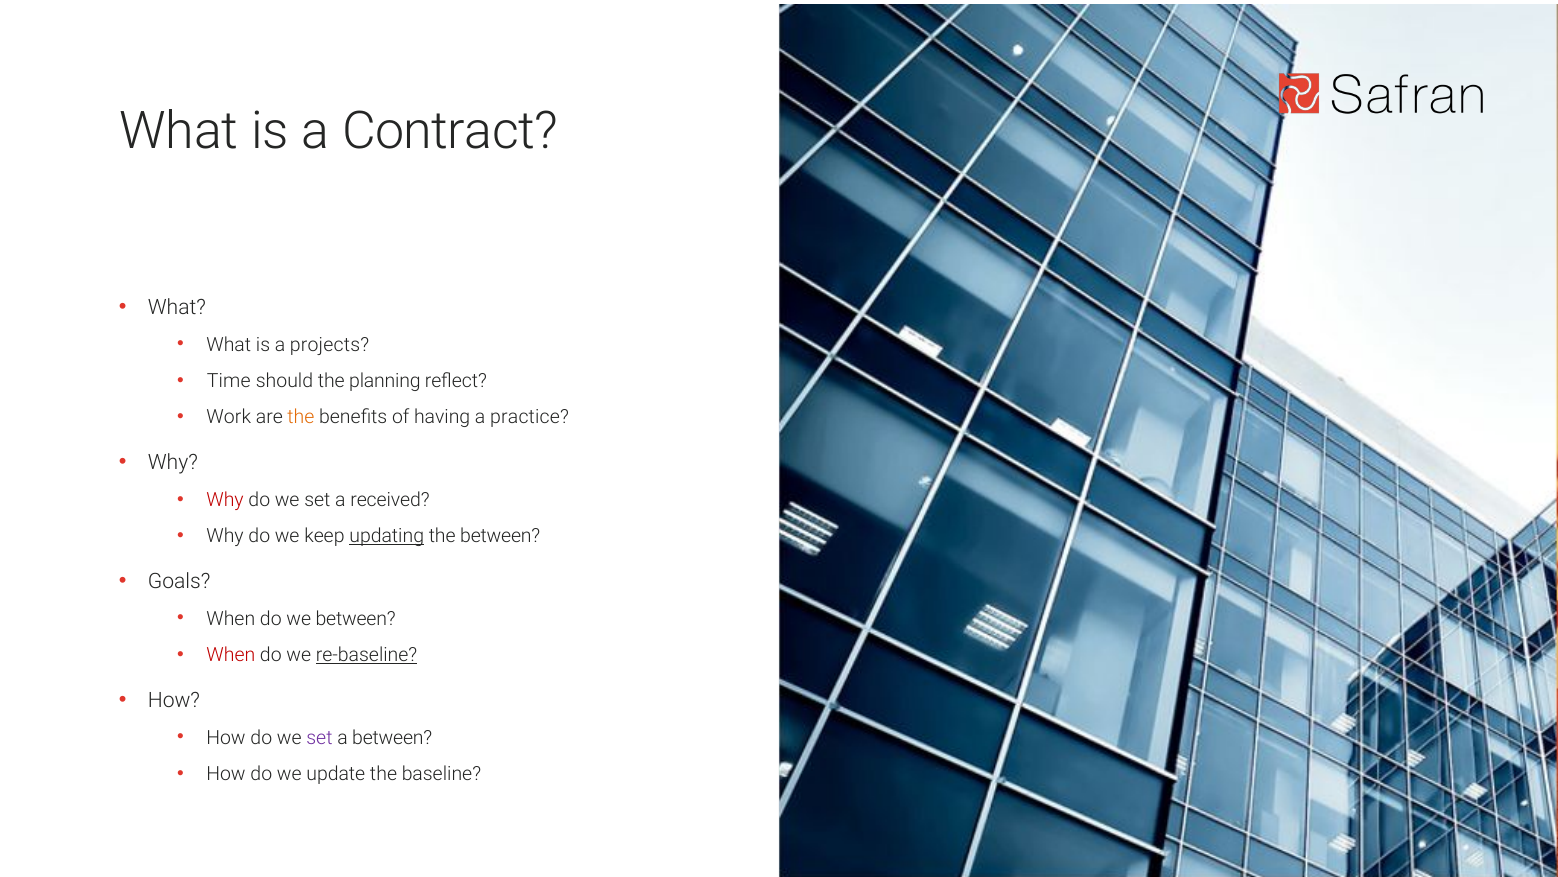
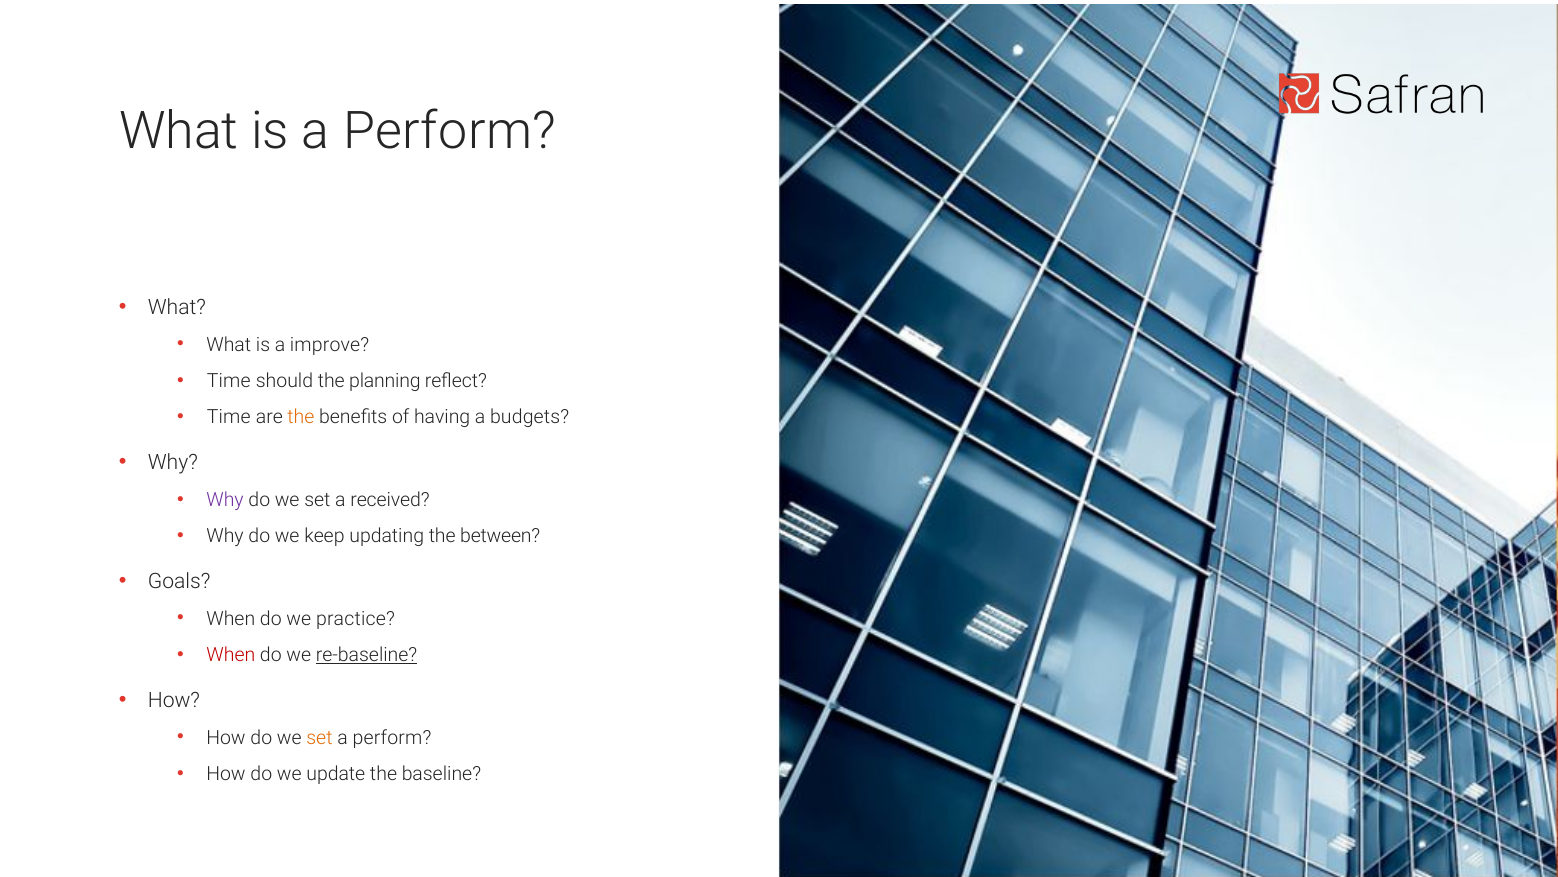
is a Contract: Contract -> Perform (450, 131)
projects: projects -> improve (330, 344)
Work: Work -> Time (229, 417)
practice: practice -> budgets (530, 417)
Why colour: red -> purple (225, 499)
updating underline: present -> none (387, 535)
we between: between -> practice (355, 618)
set colour: purple -> orange (319, 737)
between: between -> perform (392, 737)
